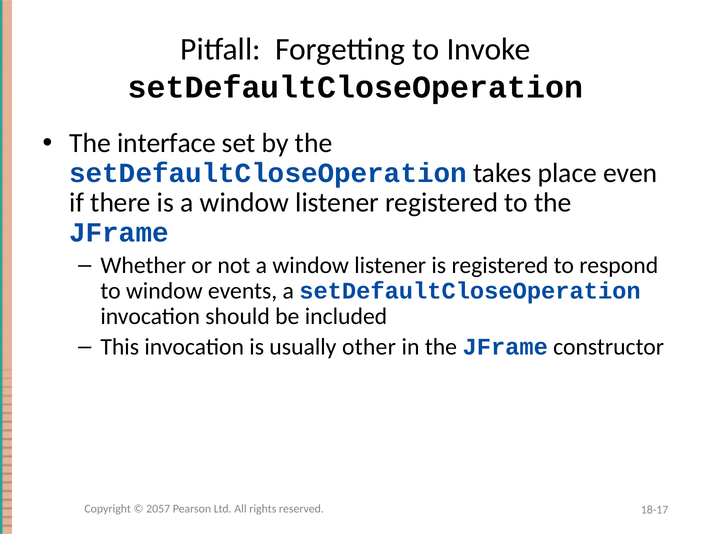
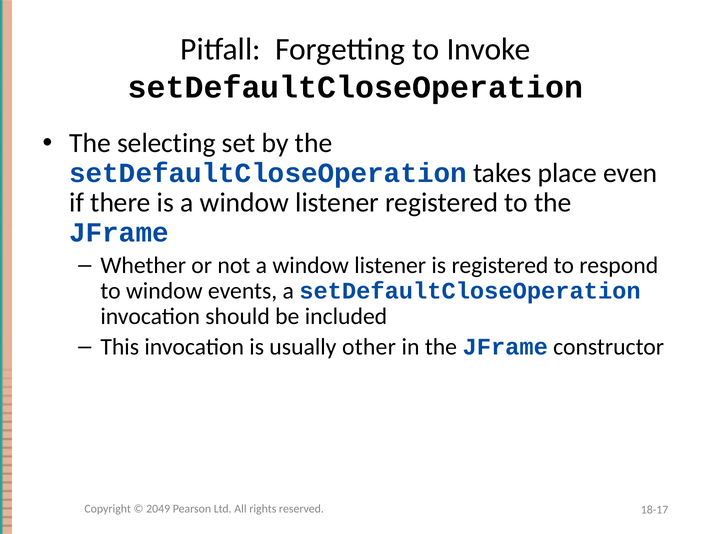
interface: interface -> selecting (166, 143)
2057: 2057 -> 2049 (158, 508)
